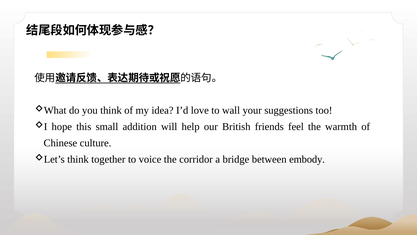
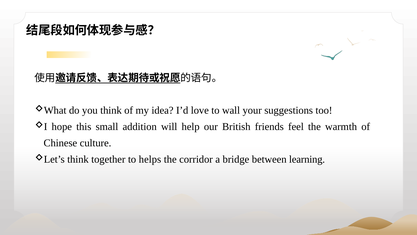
voice: voice -> helps (150, 159)
embody: embody -> learning (307, 159)
